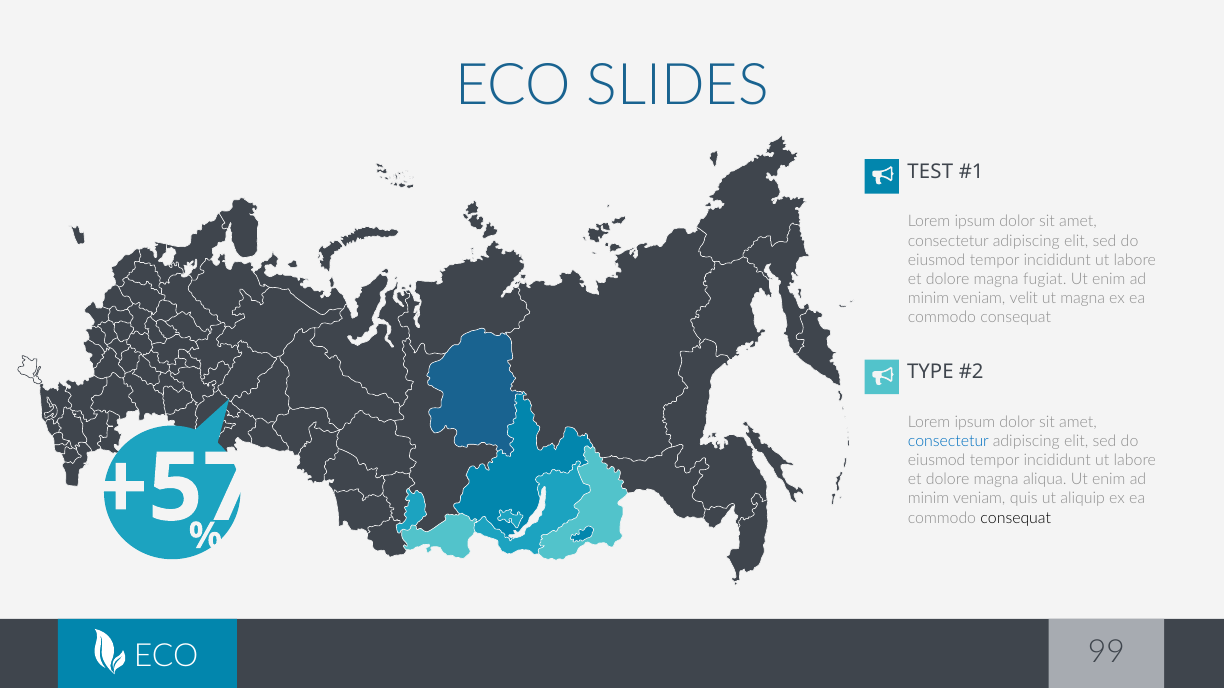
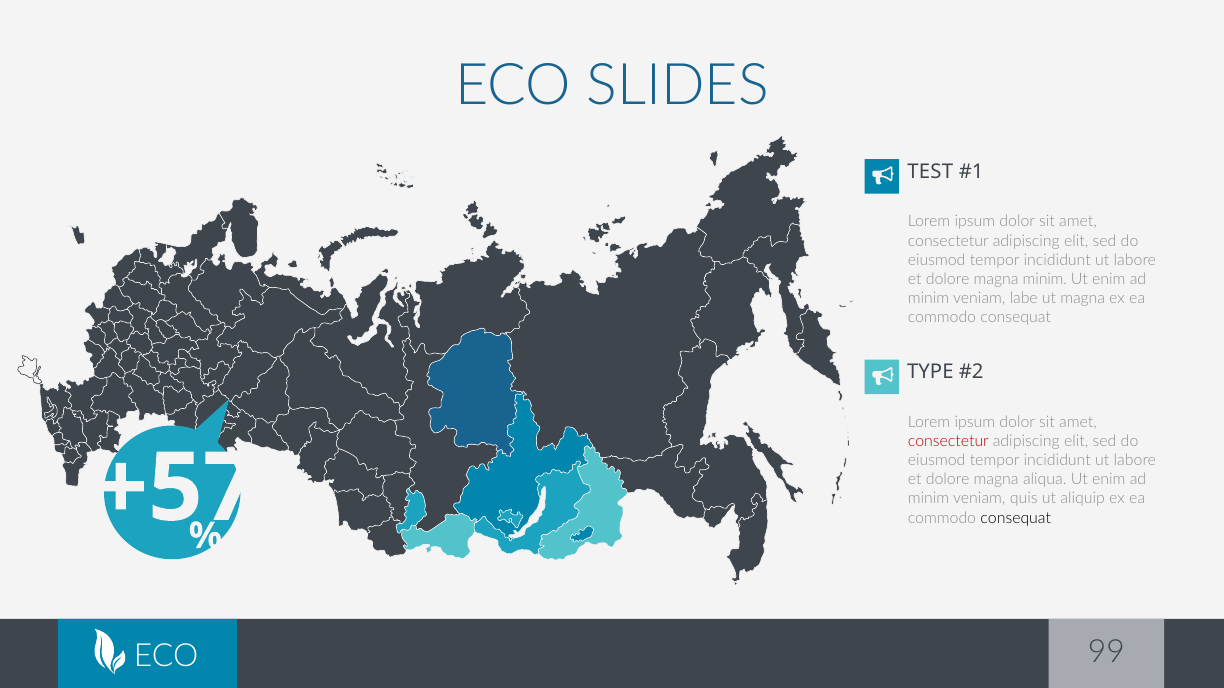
magna fugiat: fugiat -> minim (1045, 279)
velit: velit -> labe (1024, 298)
consectetur colour: blue -> red (948, 442)
